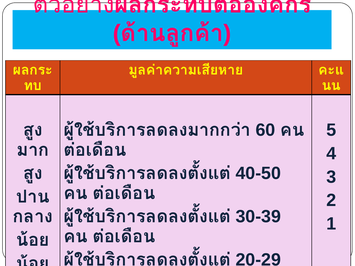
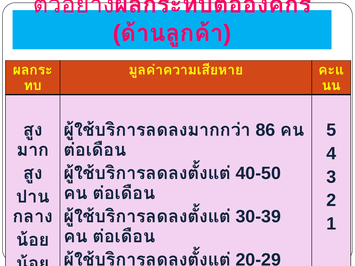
60: 60 -> 86 (265, 130)
